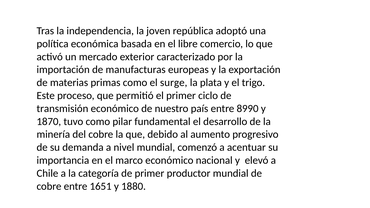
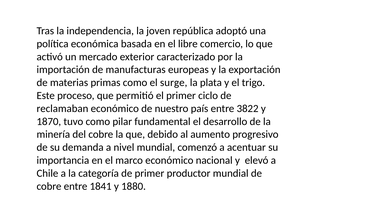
transmisión: transmisión -> reclamaban (62, 109)
8990: 8990 -> 3822 (248, 109)
1651: 1651 -> 1841 (101, 186)
